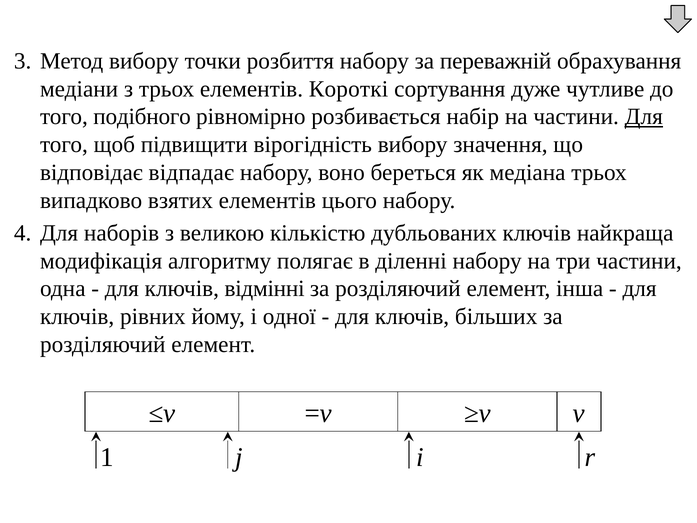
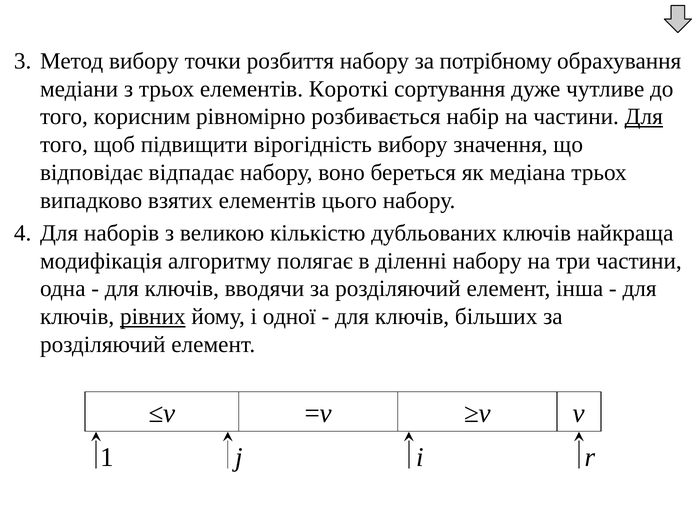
переважній: переважній -> потрібному (496, 61)
подібного: подібного -> корисним (142, 117)
відмінні: відмінні -> вводячи (264, 289)
рівних underline: none -> present (153, 317)
